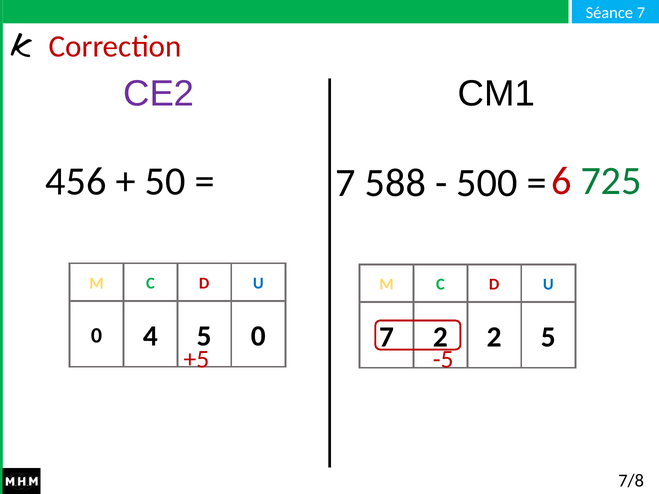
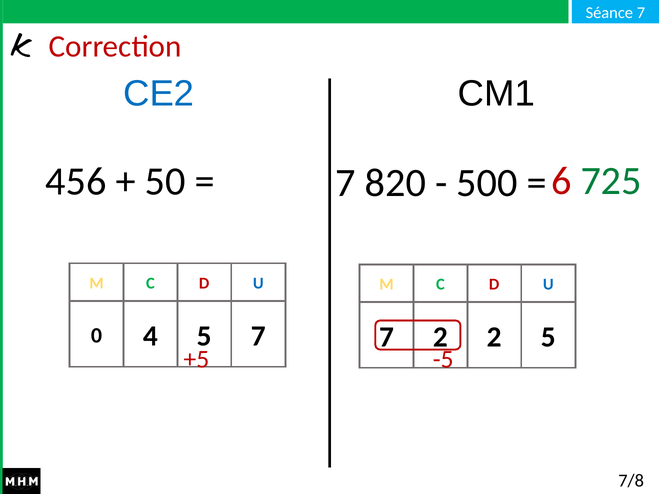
CE2 colour: purple -> blue (159, 94)
588: 588 -> 820 (395, 183)
5 0: 0 -> 7 (258, 336)
